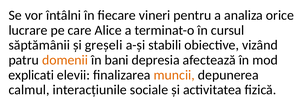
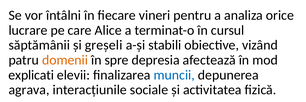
bani: bani -> spre (117, 60)
muncii colour: orange -> blue (174, 75)
calmul: calmul -> agrava (29, 90)
